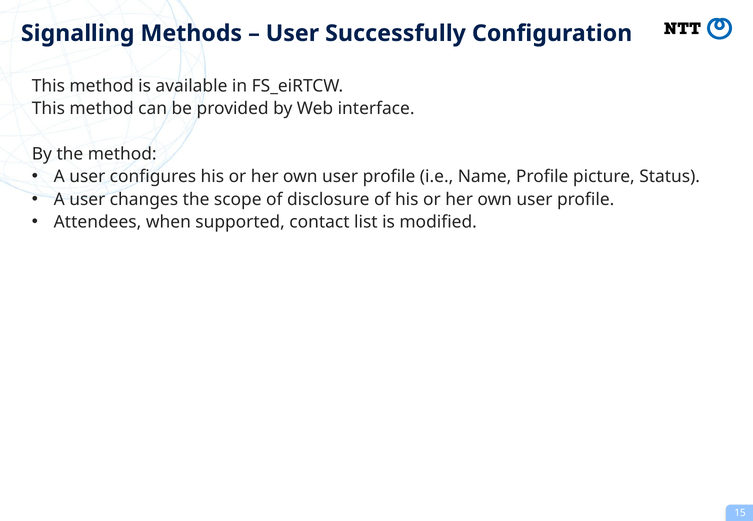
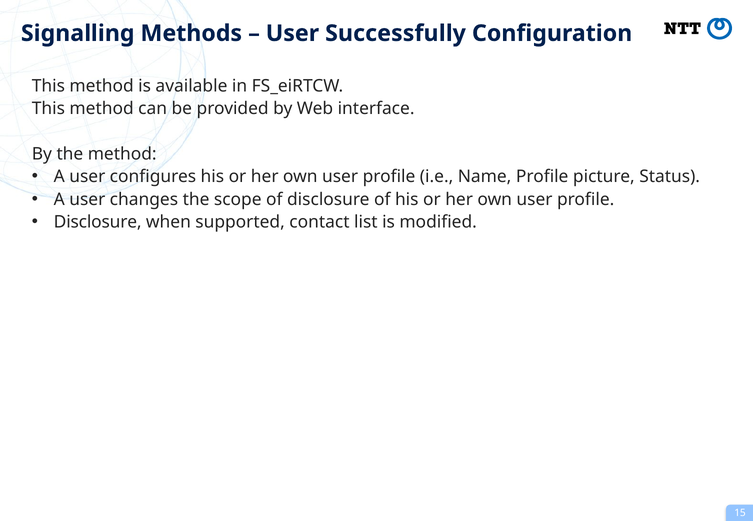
Attendees: Attendees -> Disclosure (98, 222)
